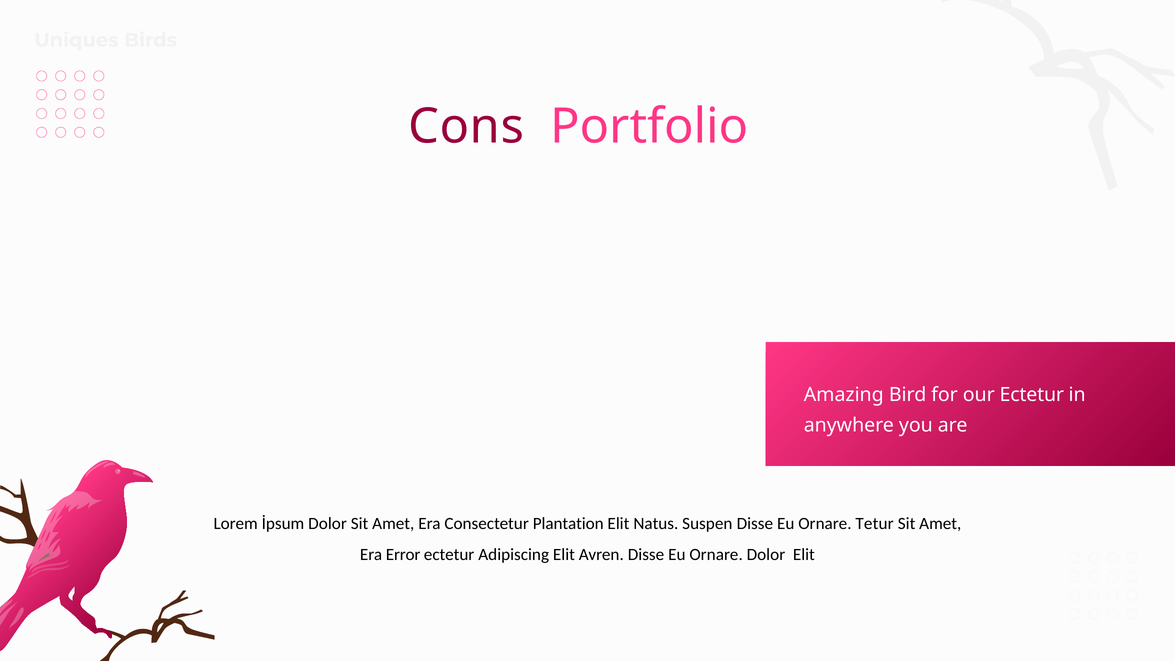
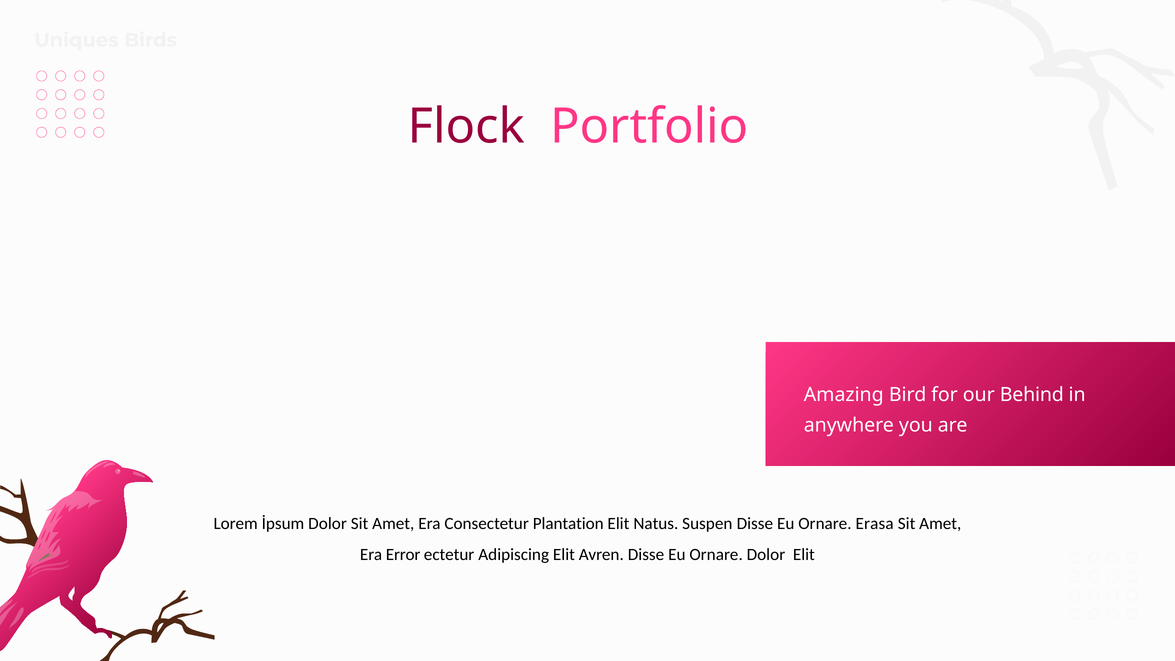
Cons: Cons -> Flock (466, 127)
our Ectetur: Ectetur -> Behind (1032, 395)
Tetur: Tetur -> Erasa (875, 524)
